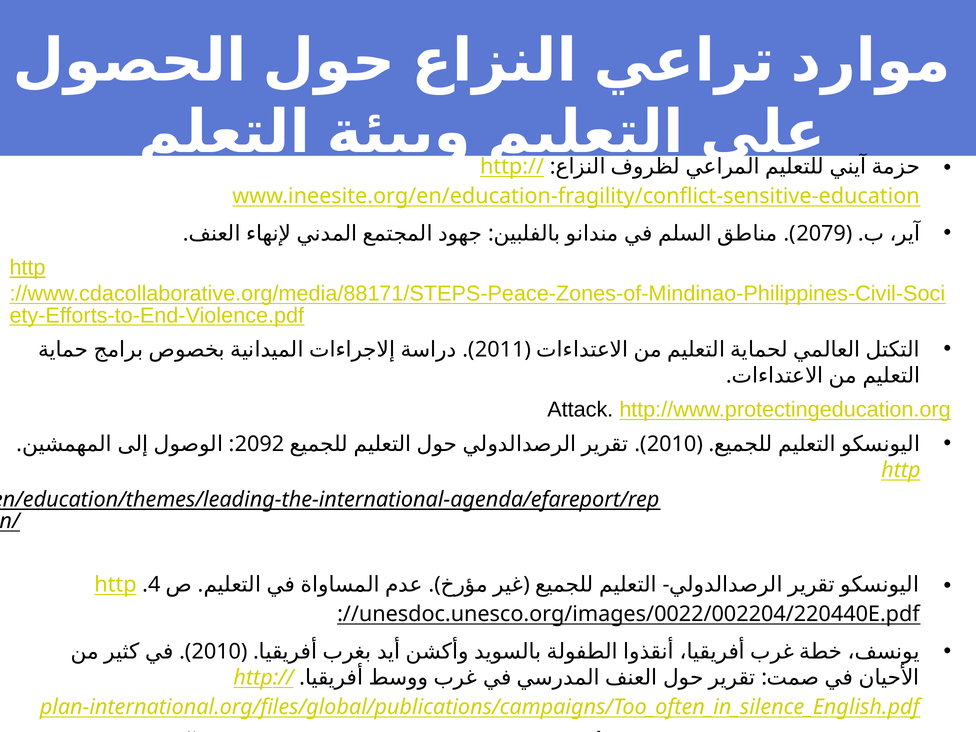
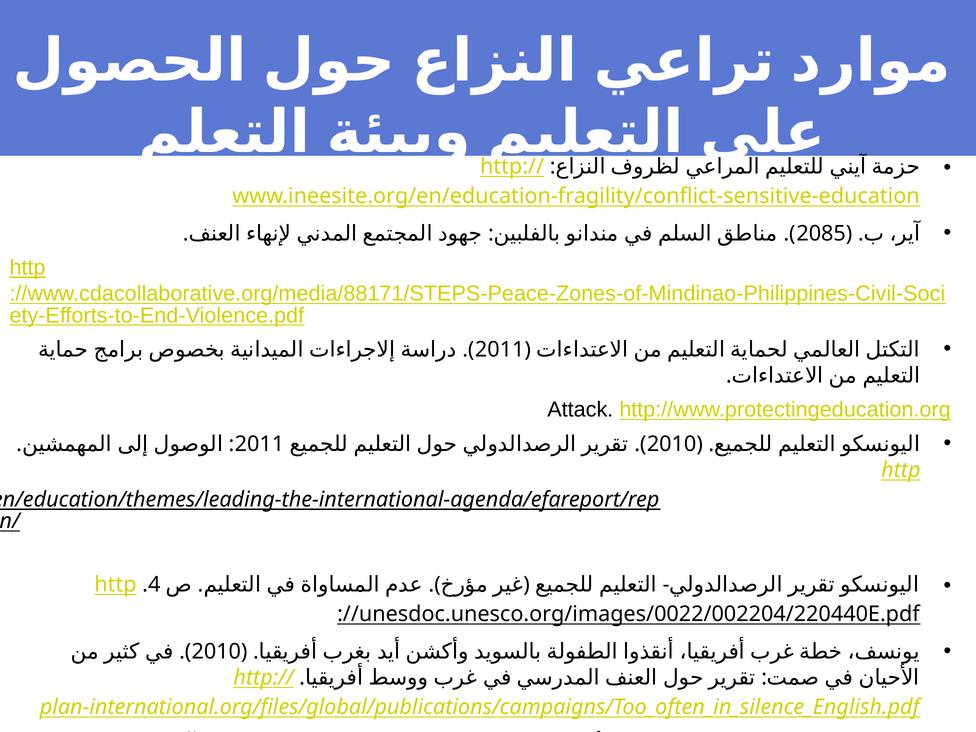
2079: 2079 -> 2085 (821, 234)
2092: 2092 -> 2011 (259, 444)
